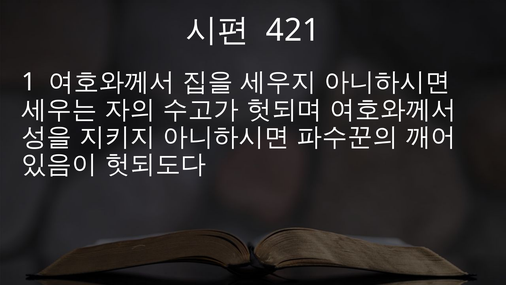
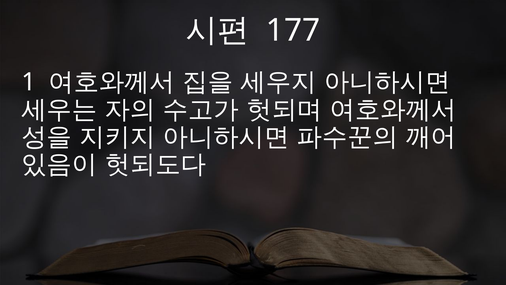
421: 421 -> 177 (293, 30)
